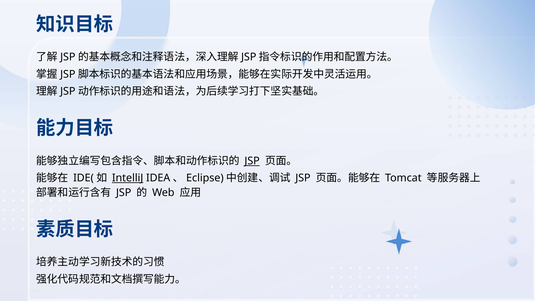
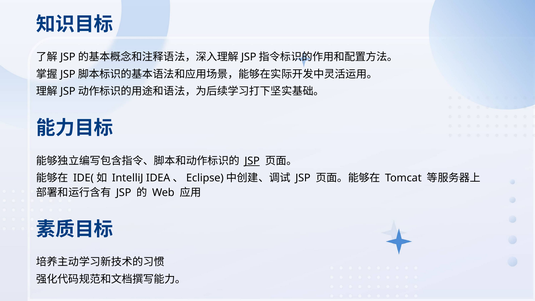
IntelliJ underline: present -> none (128, 178)
